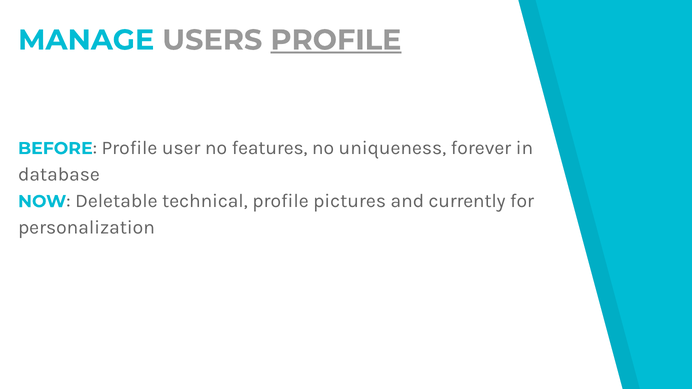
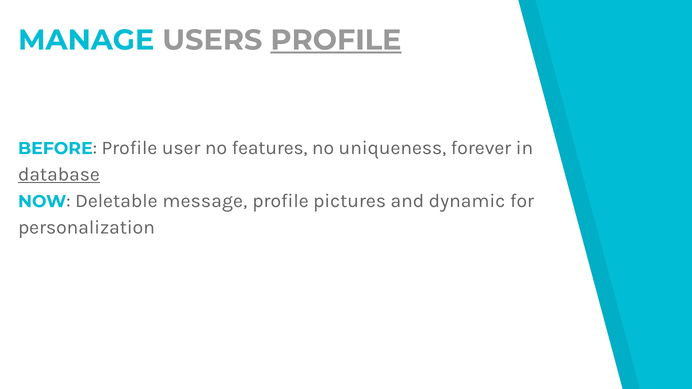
database underline: none -> present (59, 174)
technical: technical -> message (205, 201)
currently: currently -> dynamic (467, 201)
